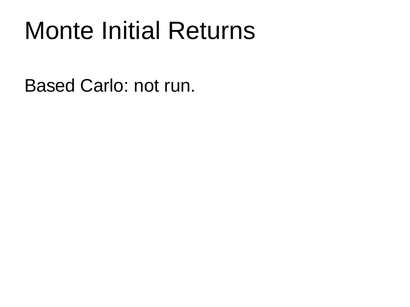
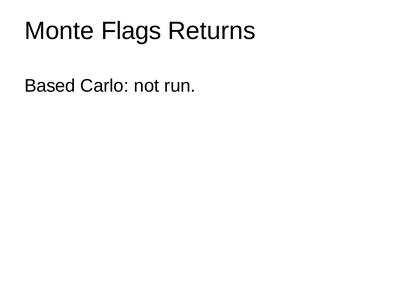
Initial: Initial -> Flags (131, 31)
